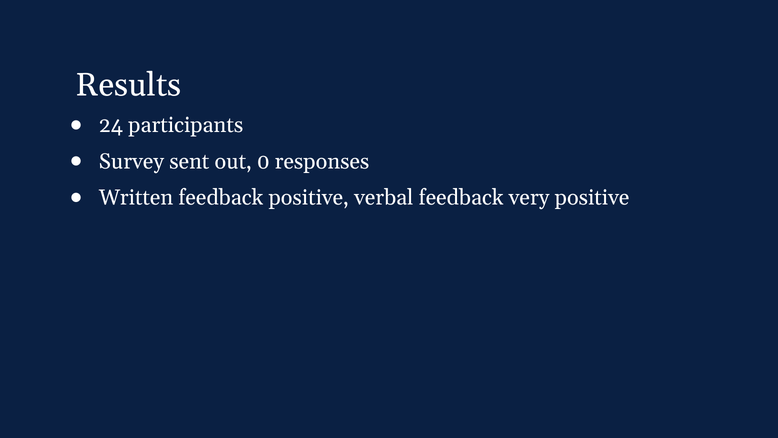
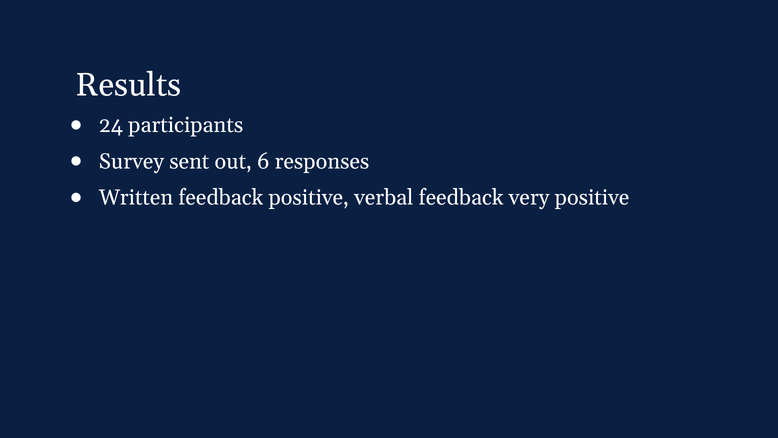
0: 0 -> 6 (263, 161)
